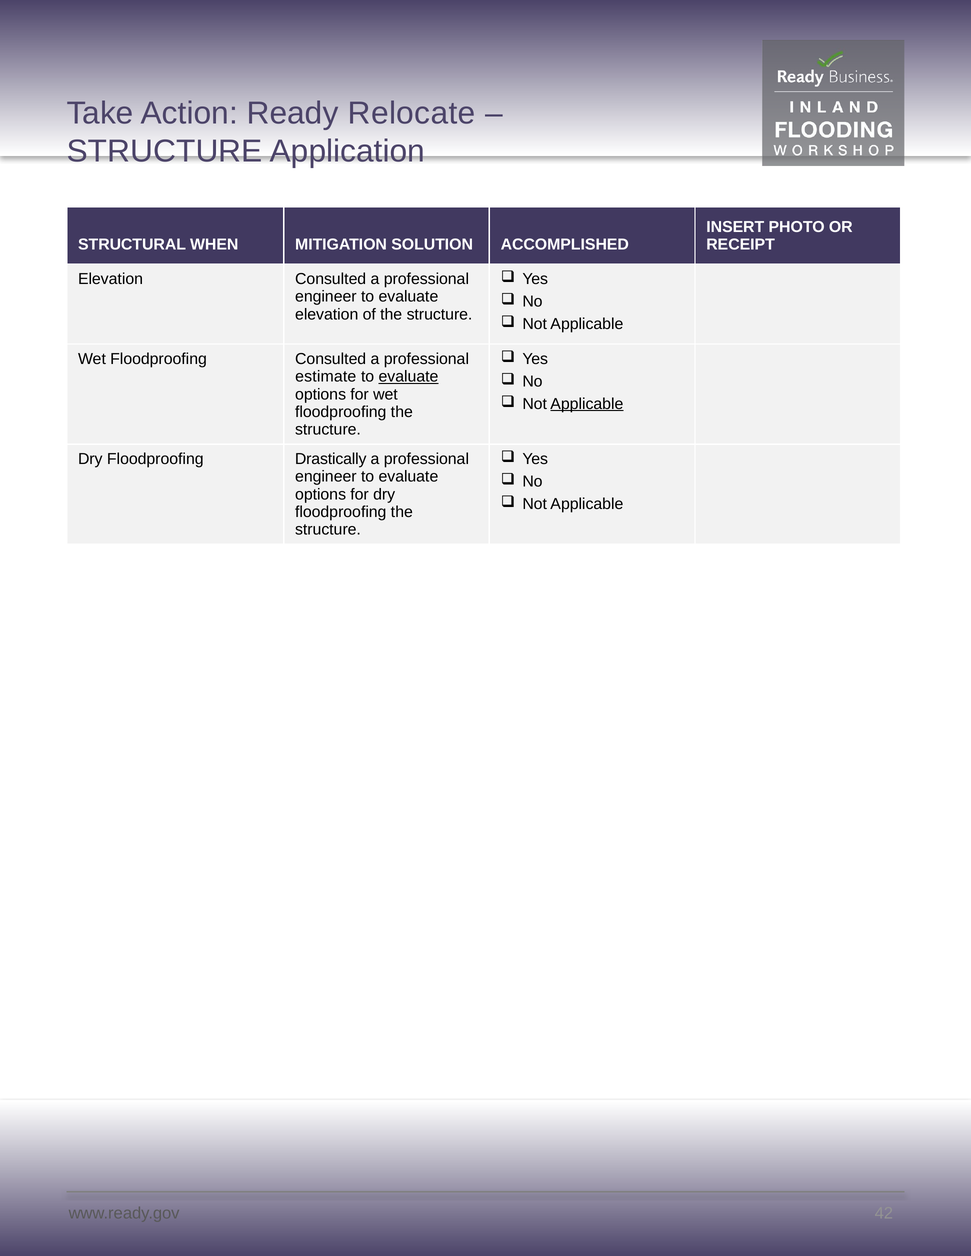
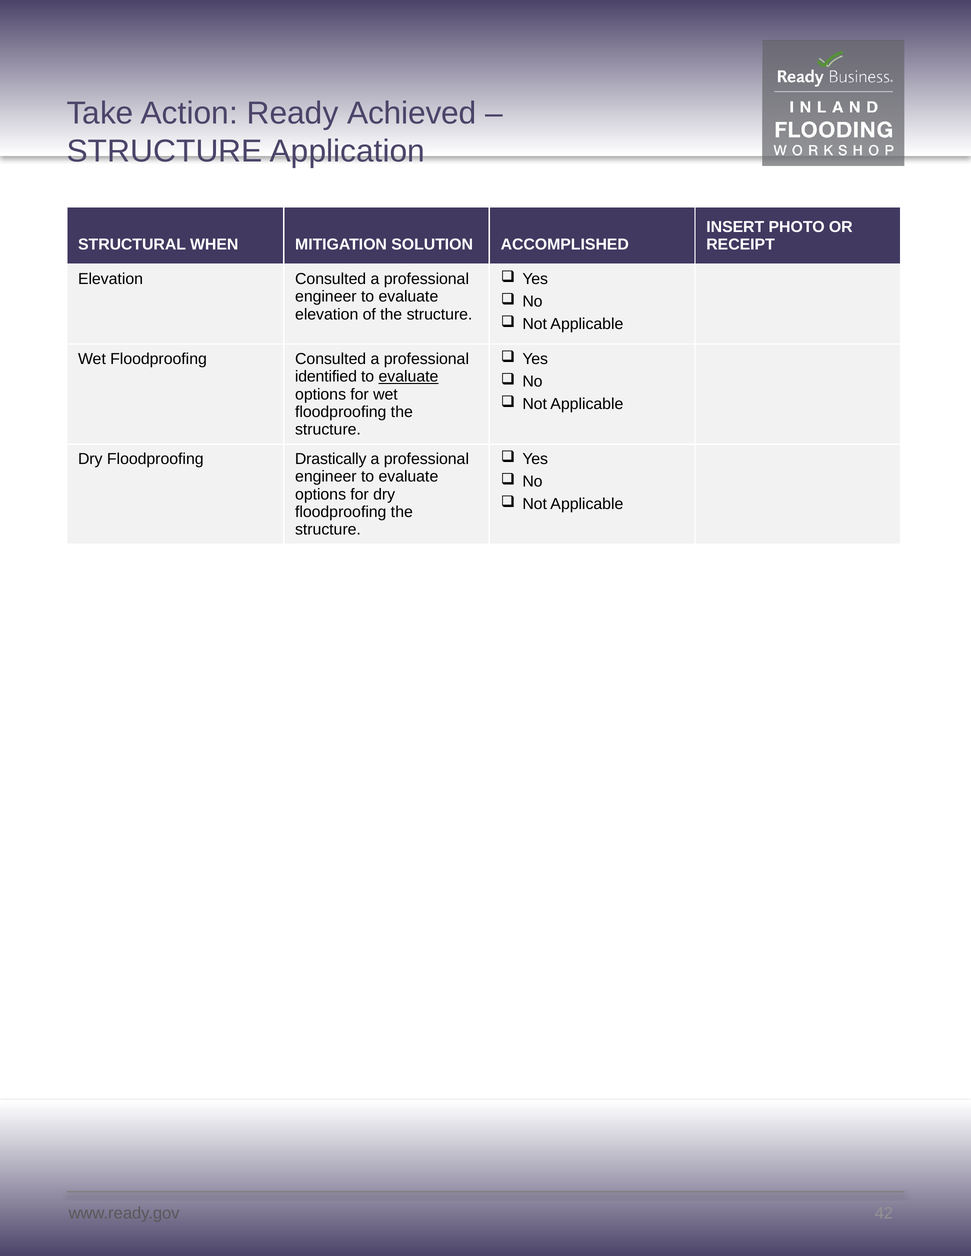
Relocate: Relocate -> Achieved (412, 113)
estimate: estimate -> identified (326, 377)
Applicable underline: present -> none (587, 404)
